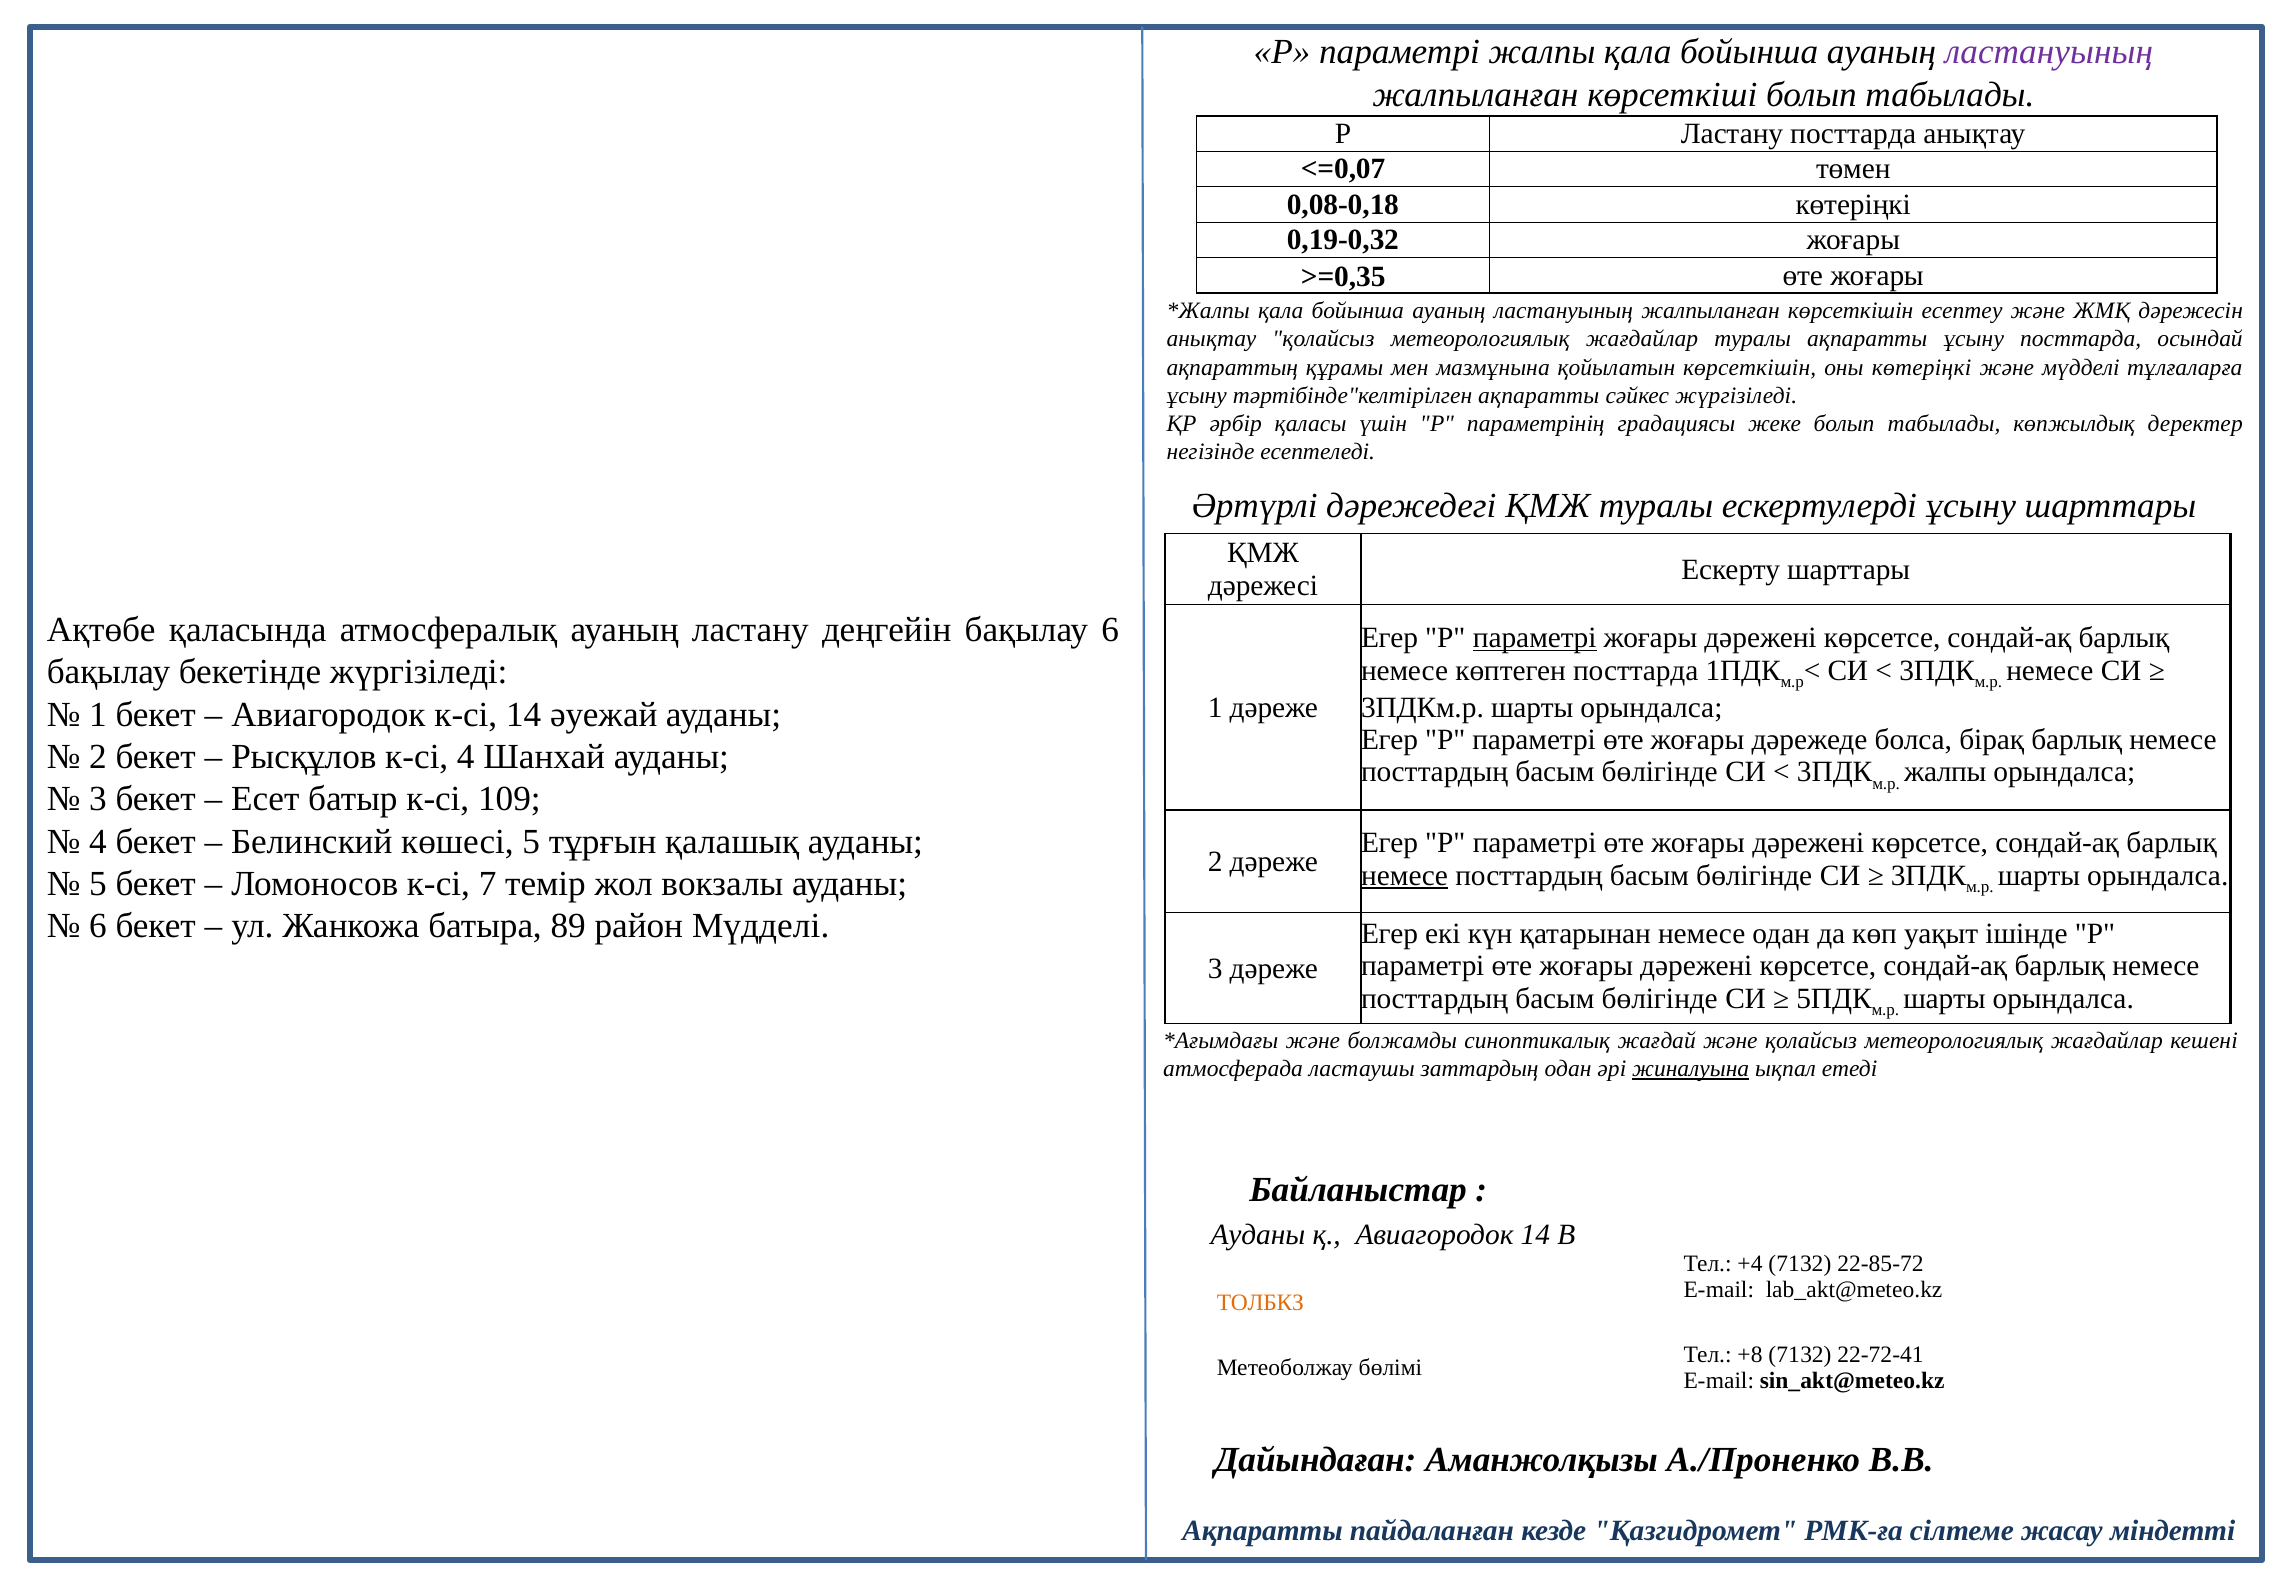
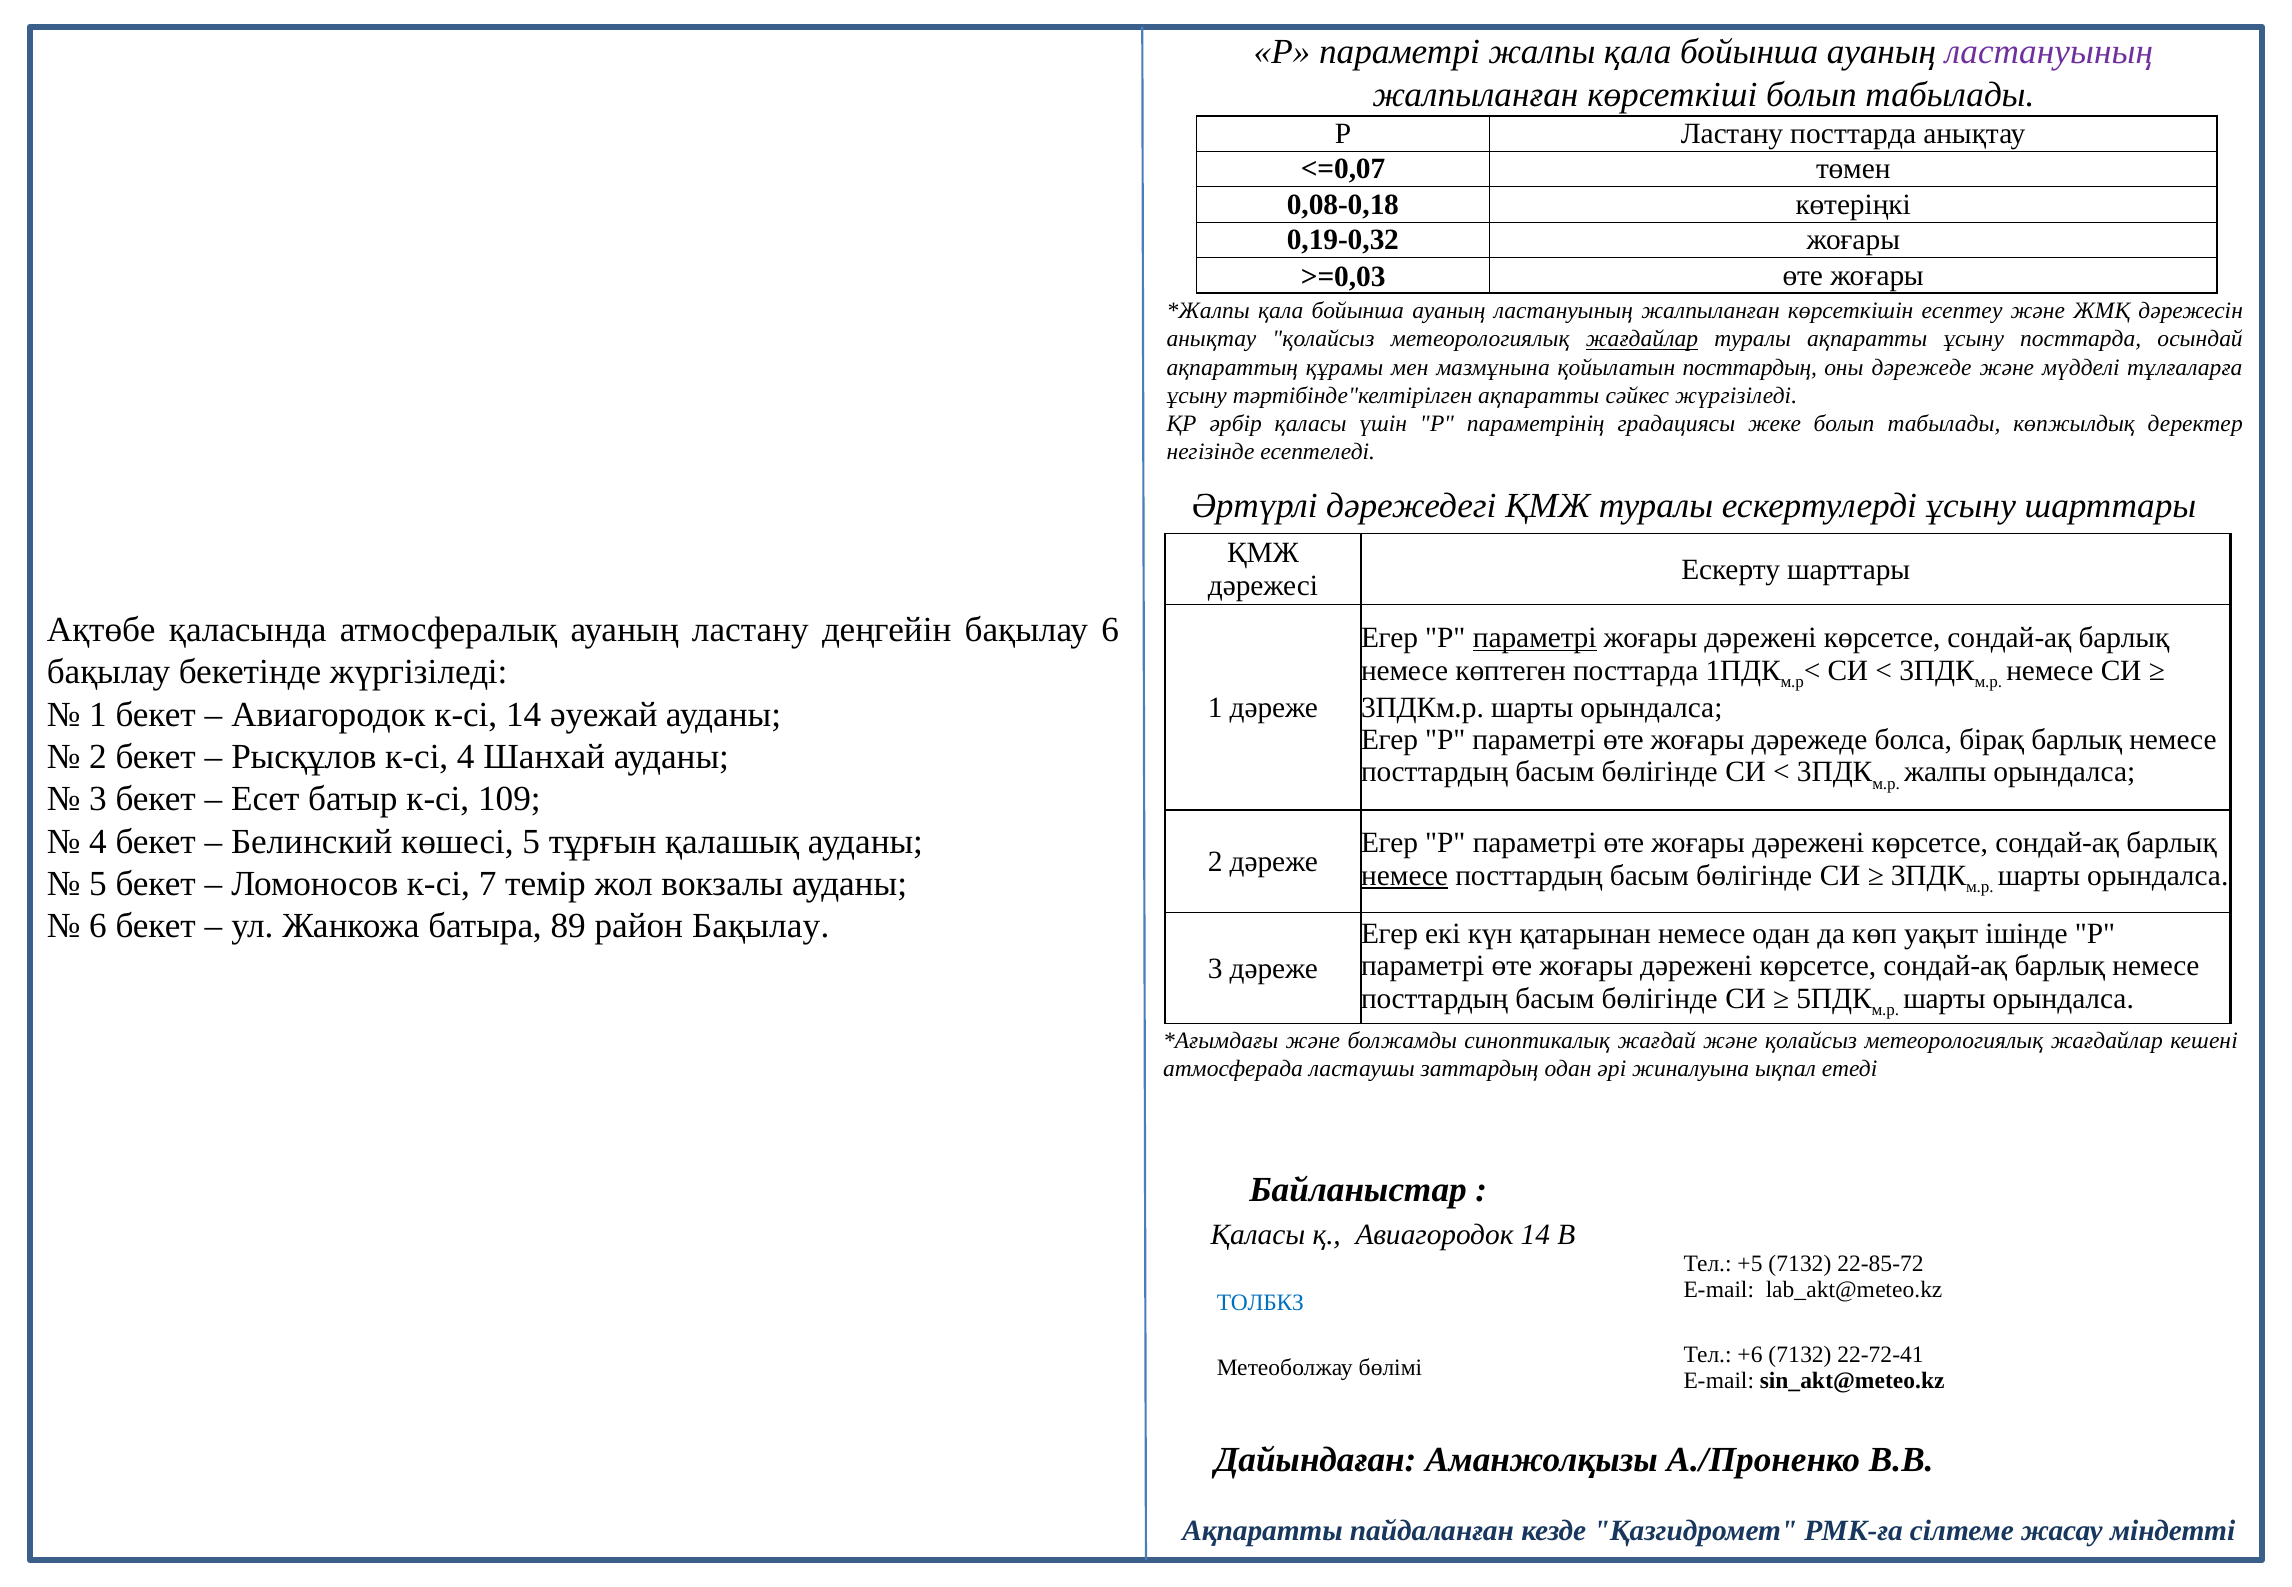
>=0,35: >=0,35 -> >=0,03 (1343, 277)
жағдайлар underline: none -> present (1642, 339)
қойылатын көрсеткішін: көрсеткішін -> посттардың (1750, 367)
оны көтеріңкі: көтеріңкі -> дәрежеде (1922, 367)
район Мүдделі: Мүдделі -> Бақылау (761, 926)
жиналуына underline: present -> none (1691, 1069)
Ауданы: Ауданы -> Қаласы (1258, 1234)
+4: +4 -> +5 (1750, 1263)
ТОЛБКЗ colour: orange -> blue (1260, 1302)
+8: +8 -> +6 (1750, 1355)
